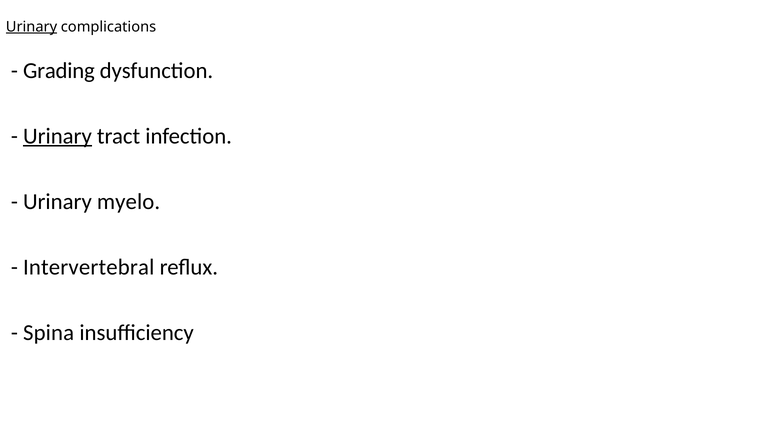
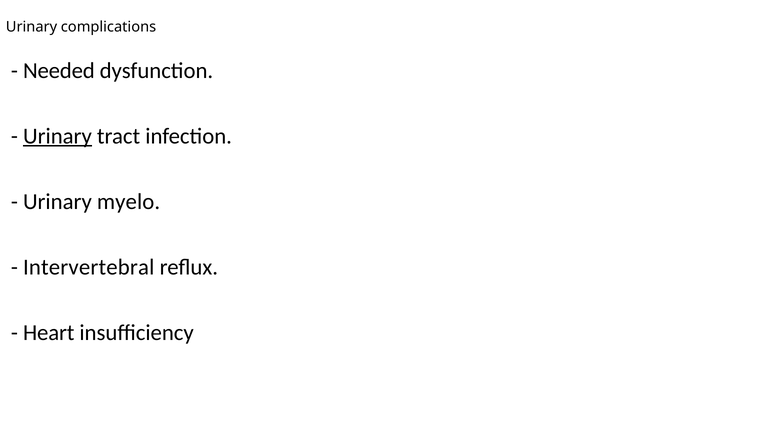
Urinary underline: present -> none (31, 27)
Grading: Grading -> Needed (59, 70)
Spina: Spina -> Heart (49, 332)
